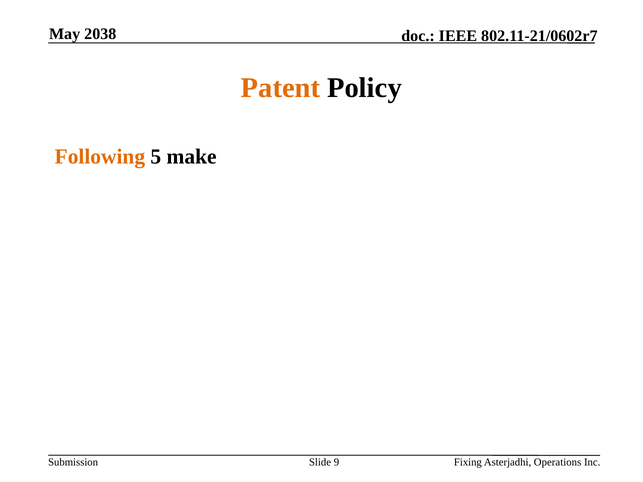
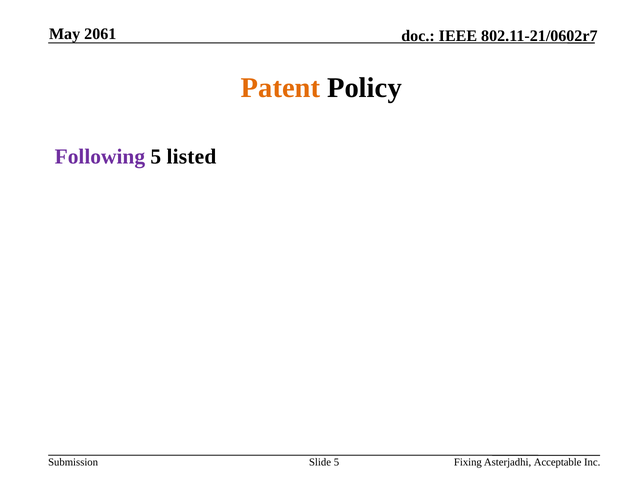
2038: 2038 -> 2061 (100, 34)
Following colour: orange -> purple (100, 157)
make: make -> listed (191, 157)
Slide 9: 9 -> 5 (336, 463)
Operations: Operations -> Acceptable (558, 463)
